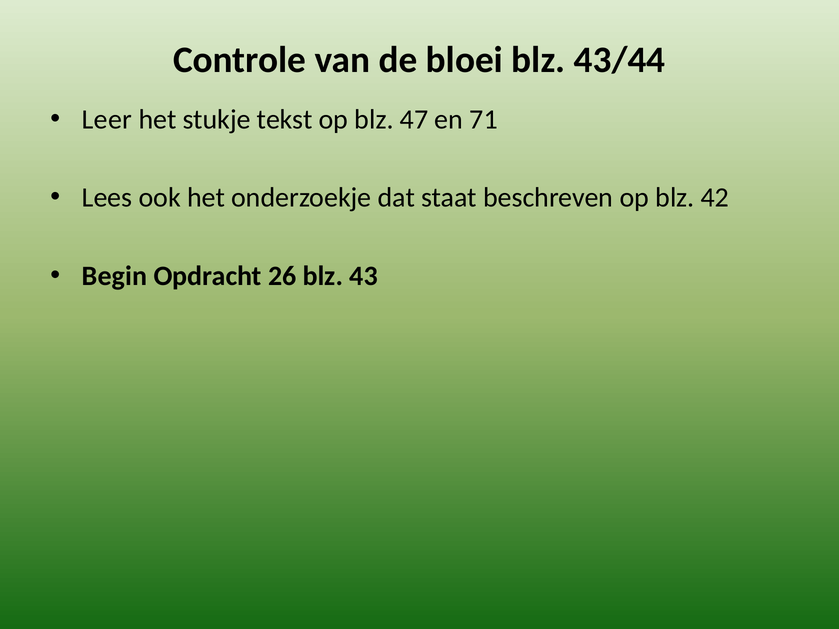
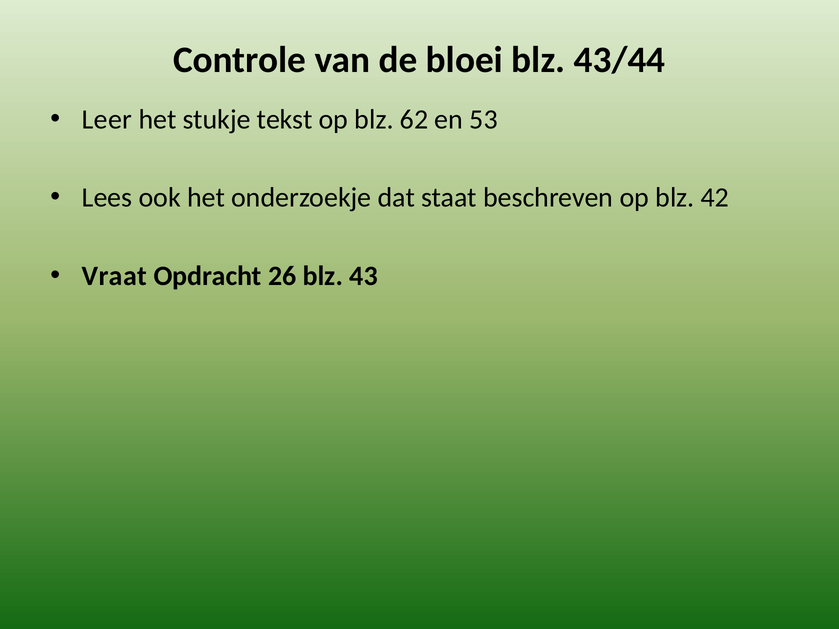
47: 47 -> 62 (414, 120)
71: 71 -> 53 (484, 120)
Begin: Begin -> Vraat (114, 276)
